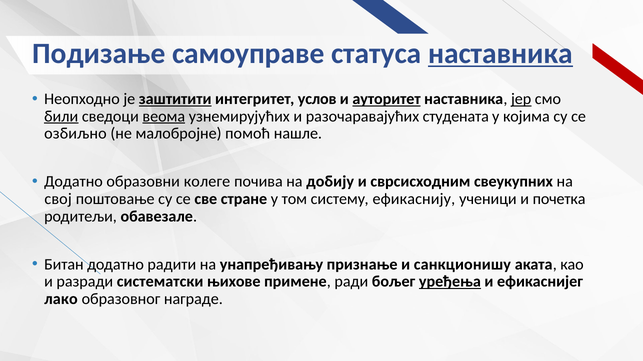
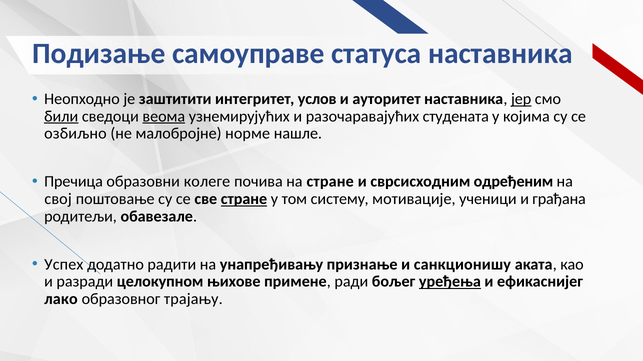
наставника underline: present -> none (500, 54)
заштитити underline: present -> none (175, 99)
ауторитет underline: present -> none (387, 99)
помоћ: помоћ -> норме (248, 134)
Додатно: Додатно -> Пречица (74, 182)
на добију: добију -> стране (330, 182)
свеукупних: свеукупних -> одређеним (514, 182)
стране underline: none -> present (244, 199)
ефикаснију: ефикаснију -> мотивације (414, 199)
почетка: почетка -> грађана (559, 199)
Битан: Битан -> Успех (64, 265)
систематски: систематски -> целокупном (160, 282)
награде: награде -> трајању (193, 299)
